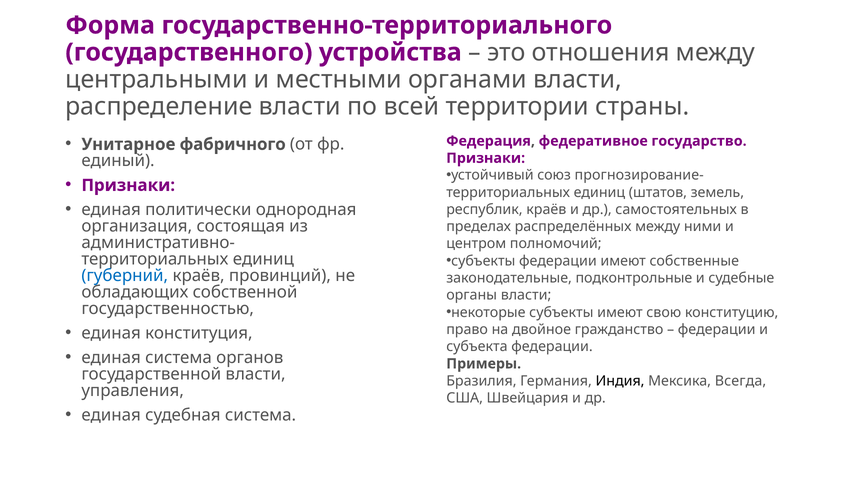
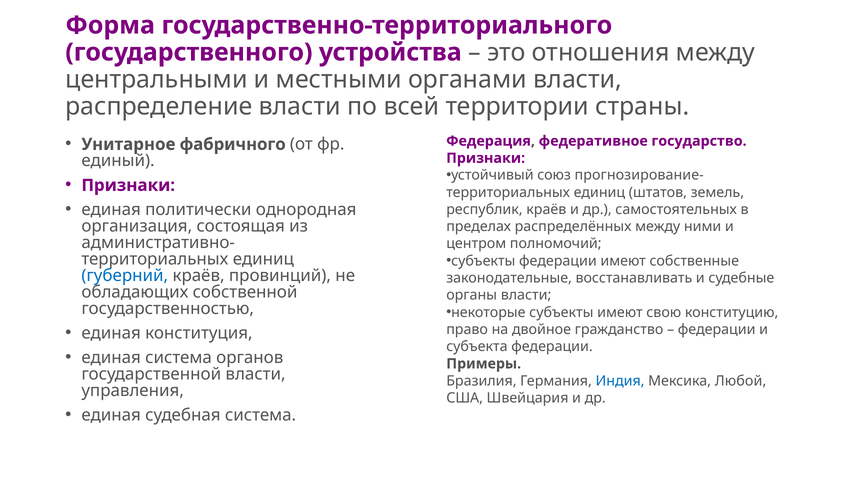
подконтрольные: подконтрольные -> восстанавливать (634, 278)
Индия colour: black -> blue (620, 381)
Всегда: Всегда -> Любой (741, 381)
